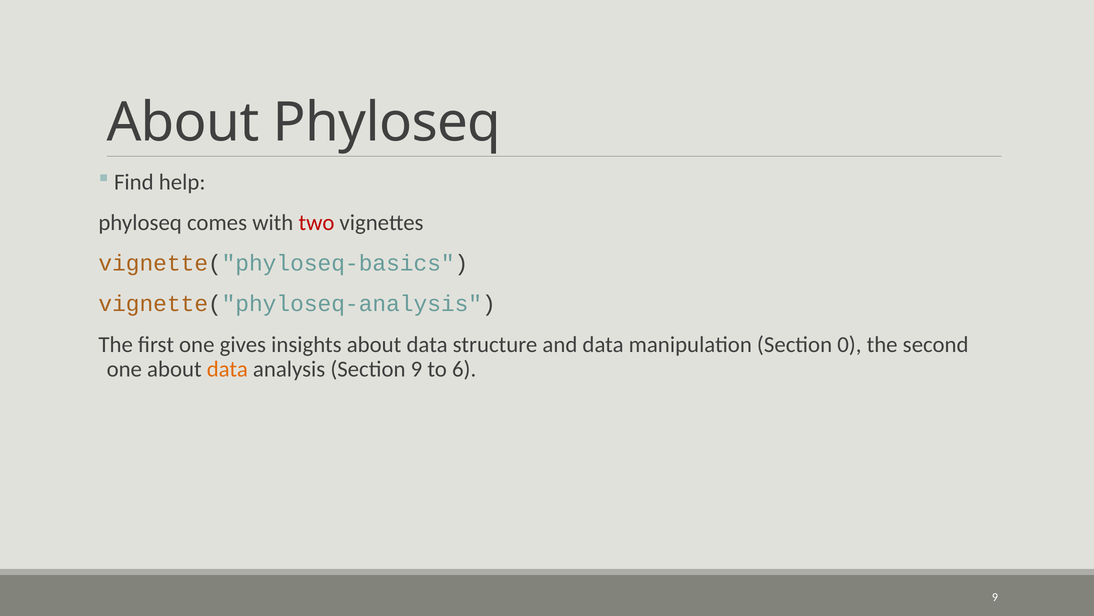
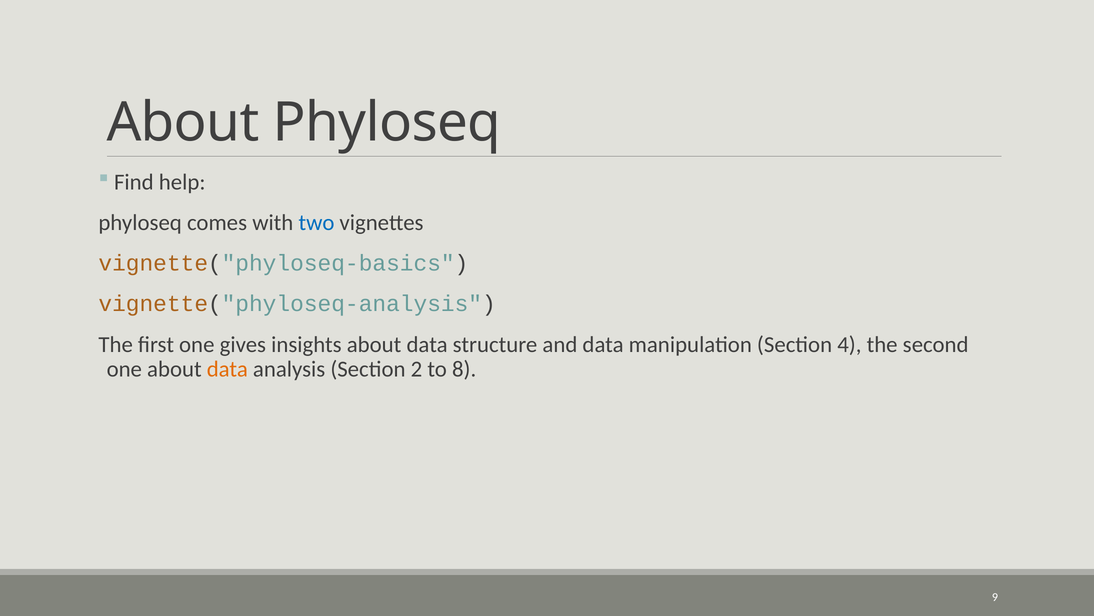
two colour: red -> blue (316, 222)
0: 0 -> 4 (849, 344)
Section 9: 9 -> 2 (417, 369)
6: 6 -> 8 (464, 369)
